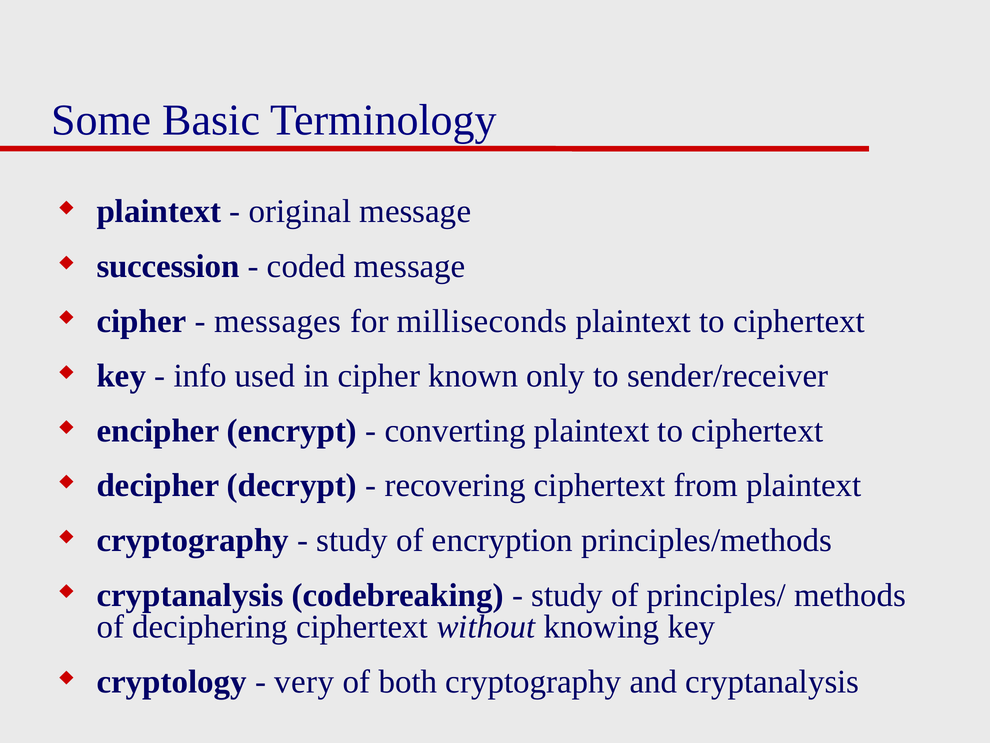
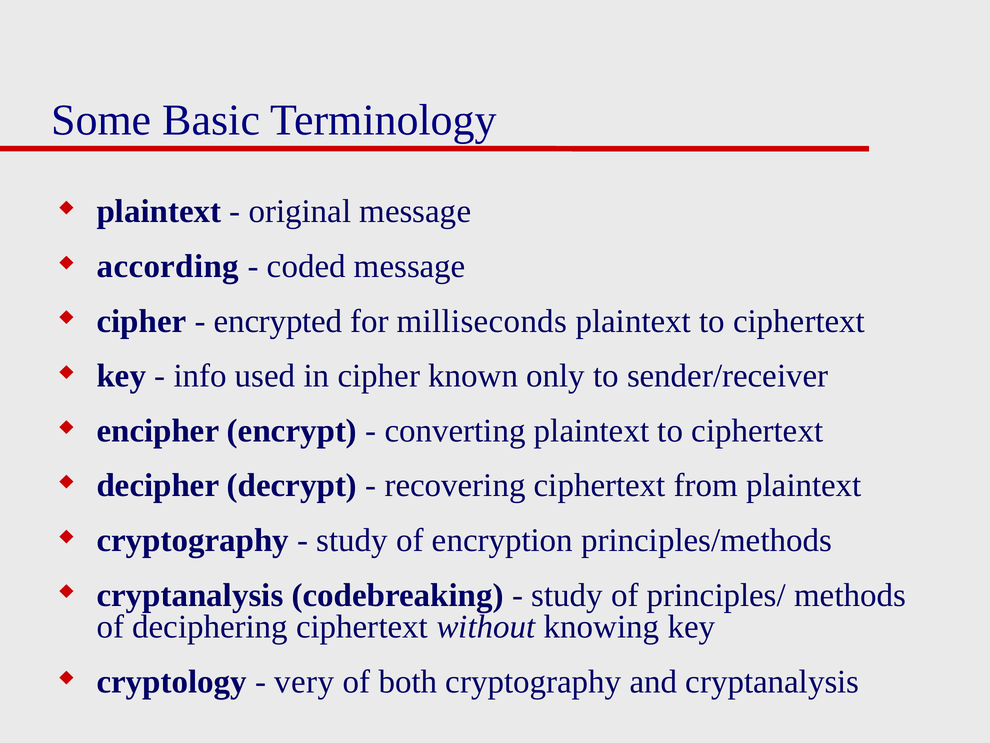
succession: succession -> according (168, 266)
messages: messages -> encrypted (278, 321)
